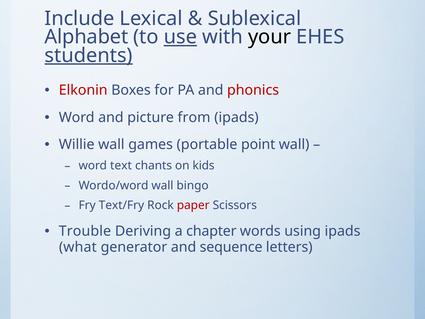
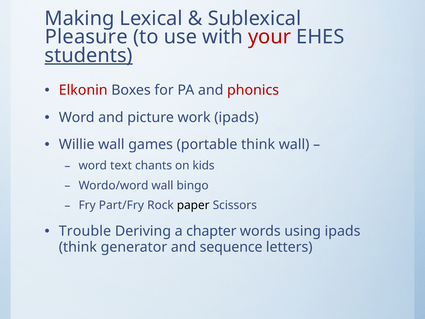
Include: Include -> Making (80, 18)
Alphabet: Alphabet -> Pleasure (86, 37)
use underline: present -> none (180, 37)
your colour: black -> red (270, 37)
from: from -> work (194, 117)
portable point: point -> think (258, 144)
Text/Fry: Text/Fry -> Part/Fry (121, 205)
paper colour: red -> black (193, 205)
what: what -> think (78, 247)
